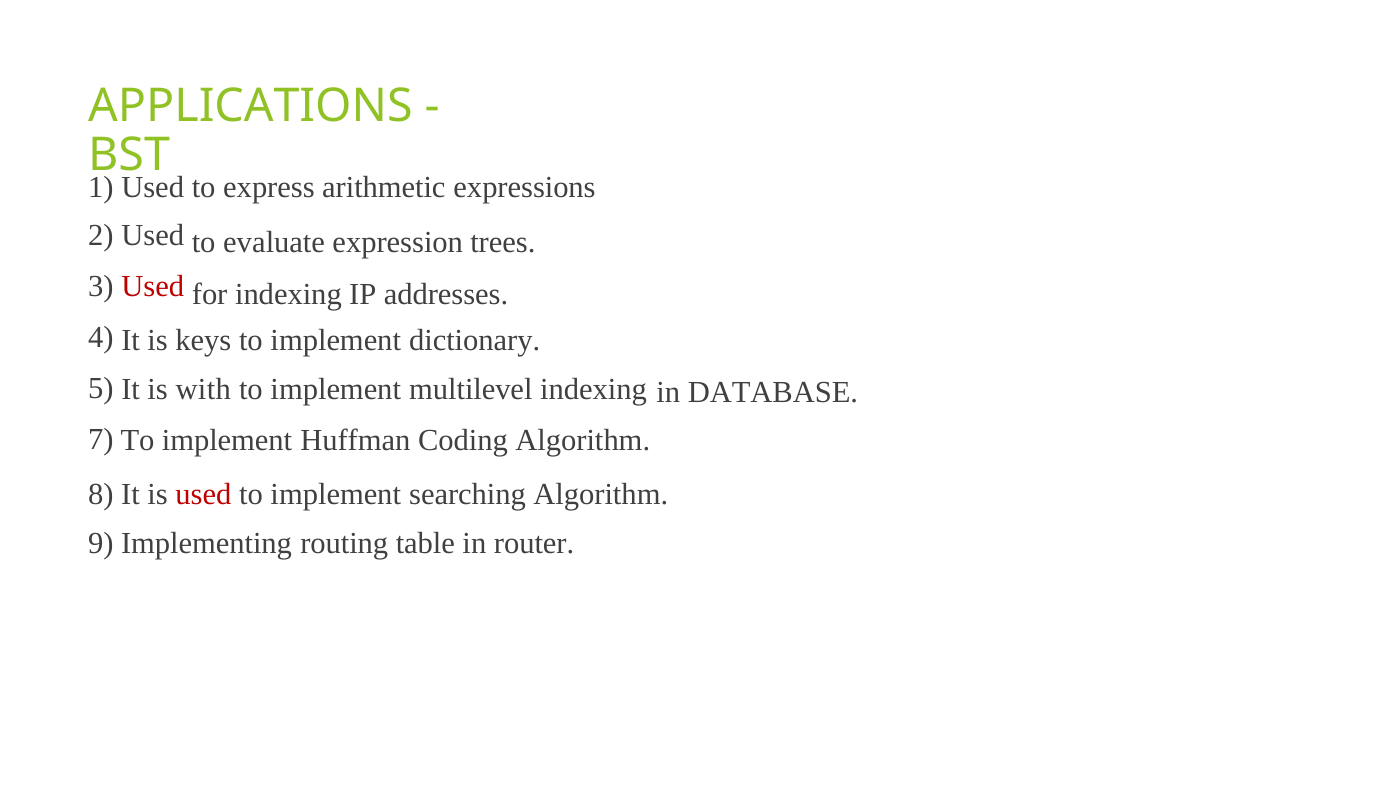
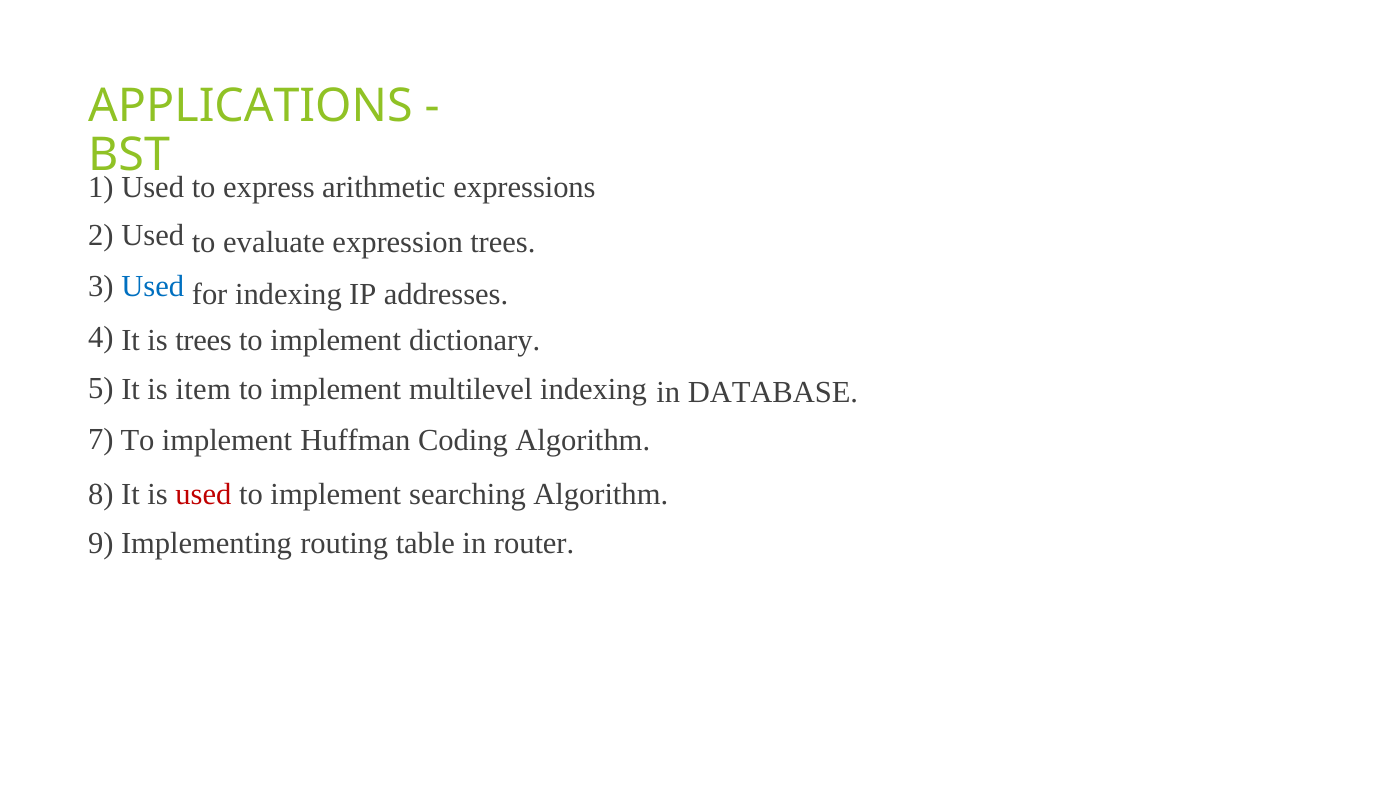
Used colour: red -> blue (153, 287)
is keys: keys -> trees (204, 341)
with: with -> item (203, 389)
